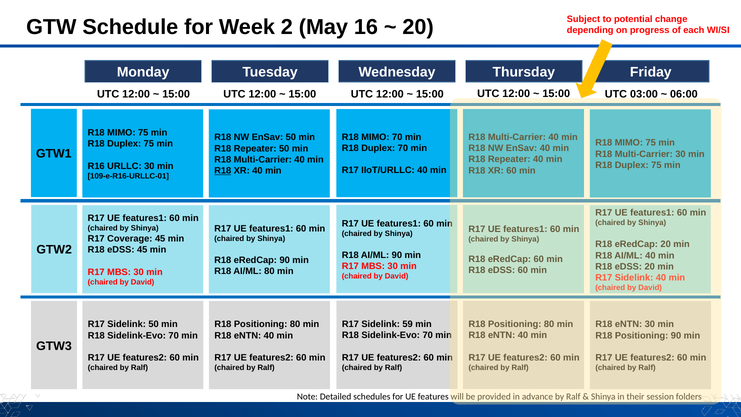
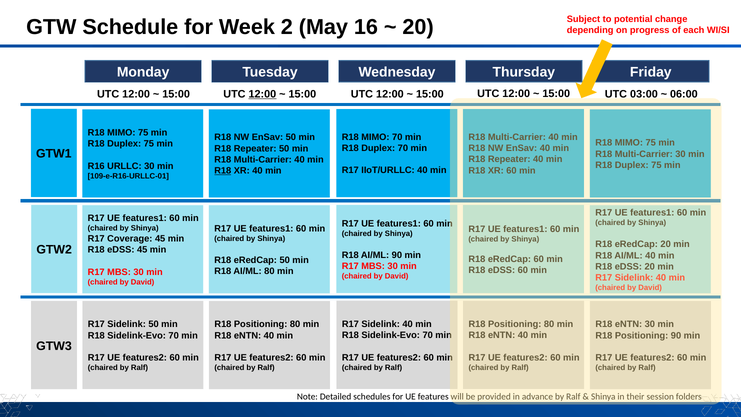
12:00 underline: none -> present (262, 94)
eRedCap 90: 90 -> 50 (285, 260)
59: 59 -> 40 (408, 324)
